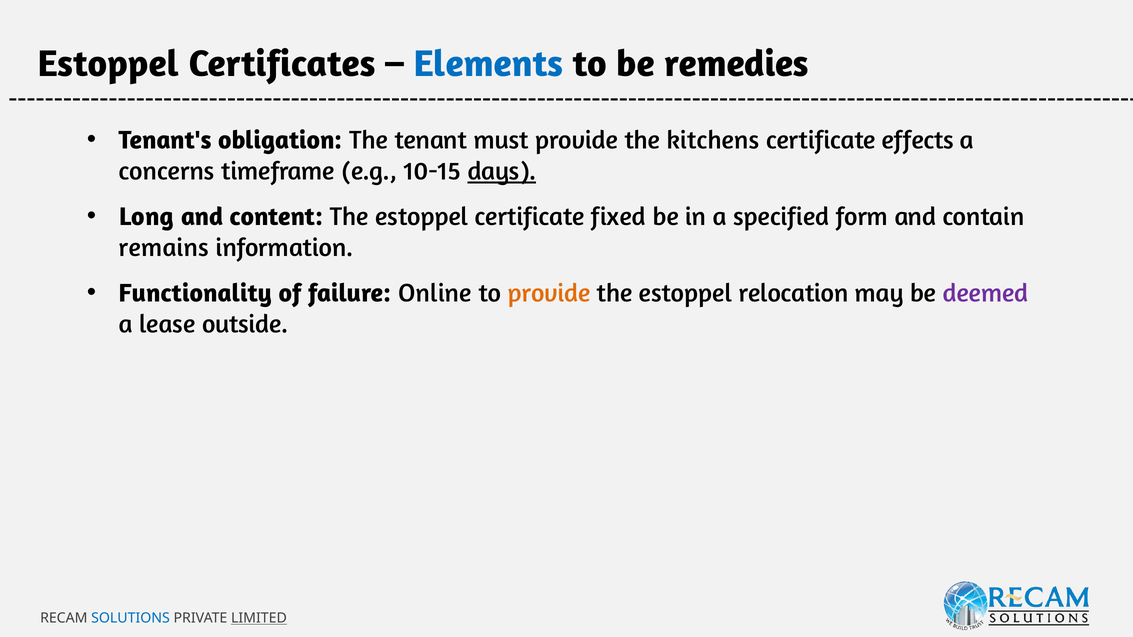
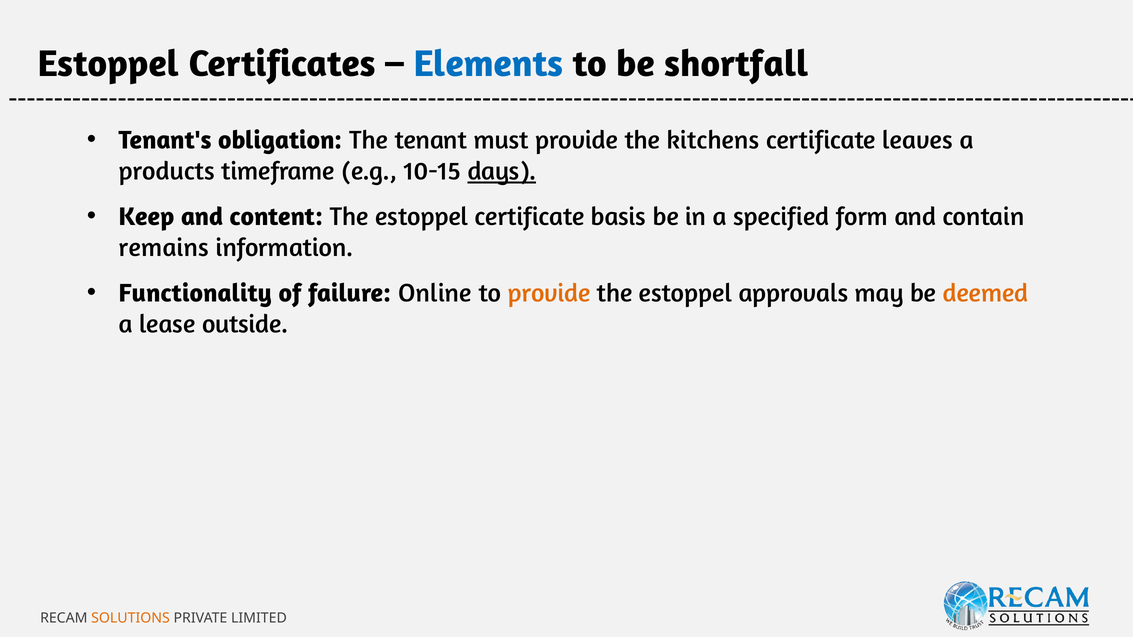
remedies: remedies -> shortfall (736, 64)
effects: effects -> leaves (918, 140)
concerns: concerns -> products (167, 171)
Long: Long -> Keep (147, 217)
fixed: fixed -> basis (619, 217)
relocation: relocation -> approvals (793, 293)
deemed colour: purple -> orange (985, 293)
SOLUTIONS colour: blue -> orange (131, 618)
LIMITED underline: present -> none (259, 618)
